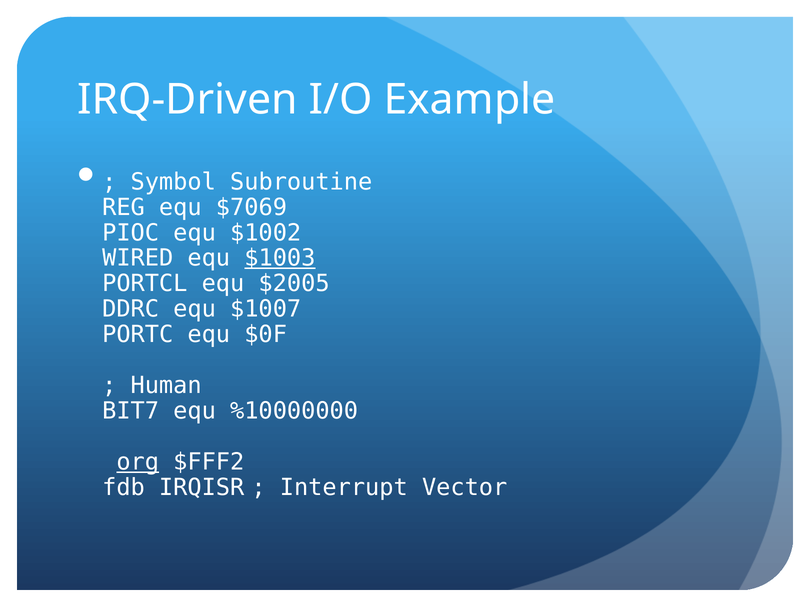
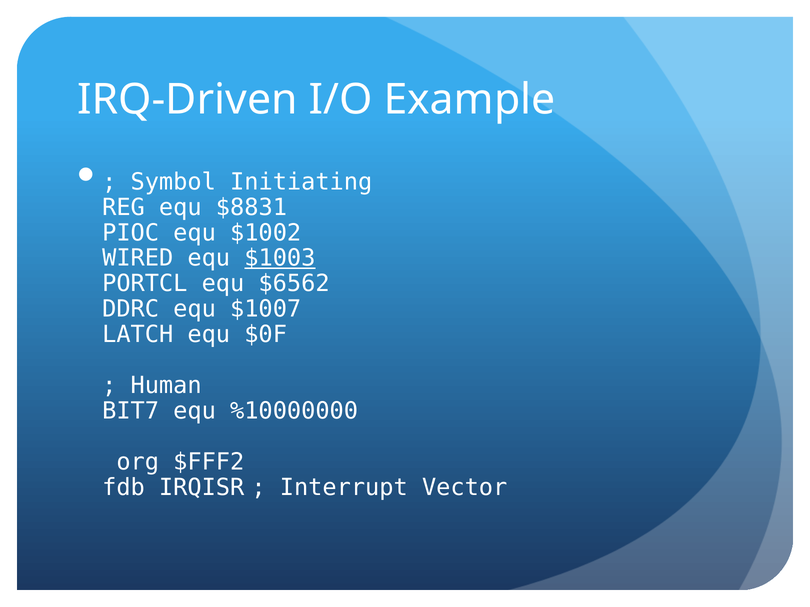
Subroutine: Subroutine -> Initiating (301, 182)
$7069: $7069 -> $8831 (251, 207)
$2005: $2005 -> $6562 (294, 284)
PORTC: PORTC -> LATCH (138, 335)
org underline: present -> none (138, 463)
